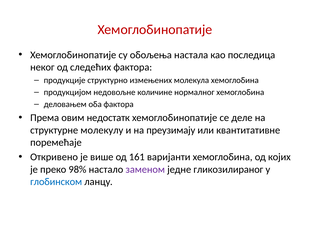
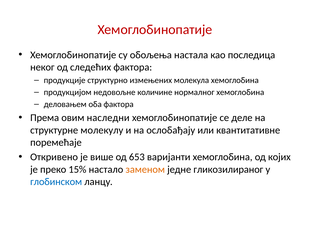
недостатк: недостатк -> наследни (108, 118)
преузимају: преузимају -> ослобађају (171, 130)
161: 161 -> 653 (137, 157)
98%: 98% -> 15% (77, 170)
заменом colour: purple -> orange (145, 170)
